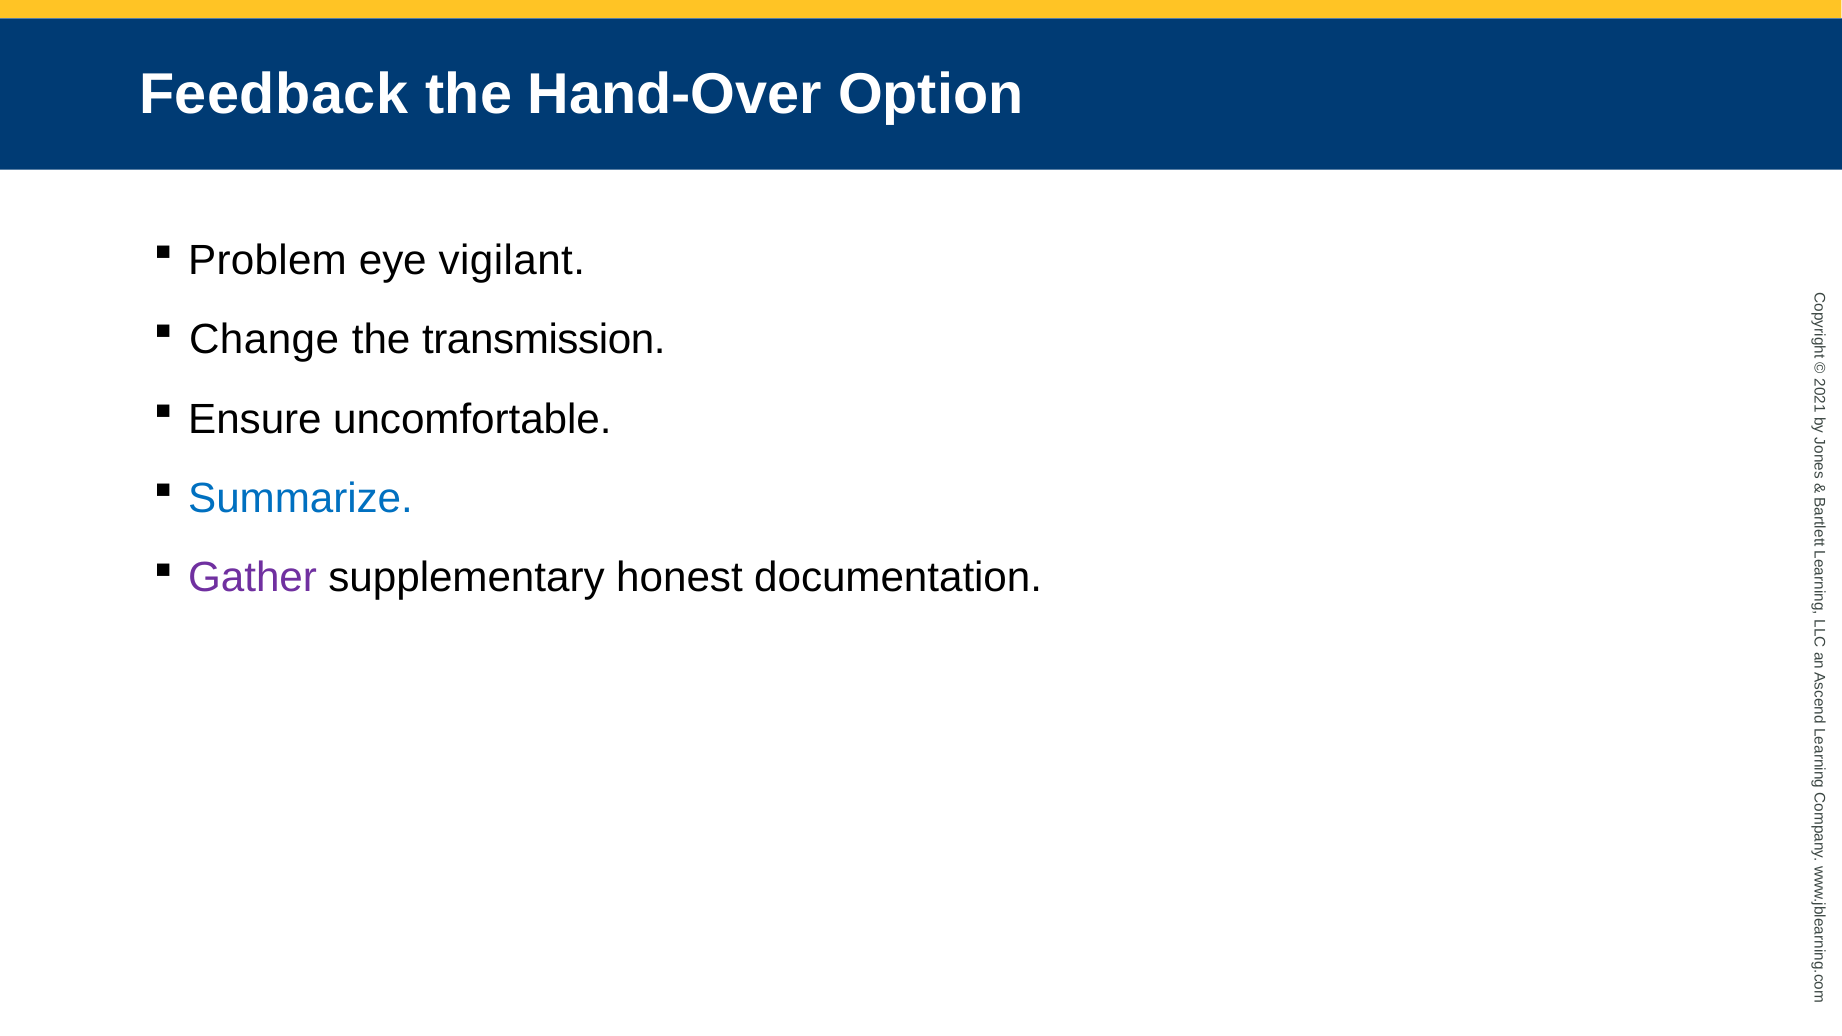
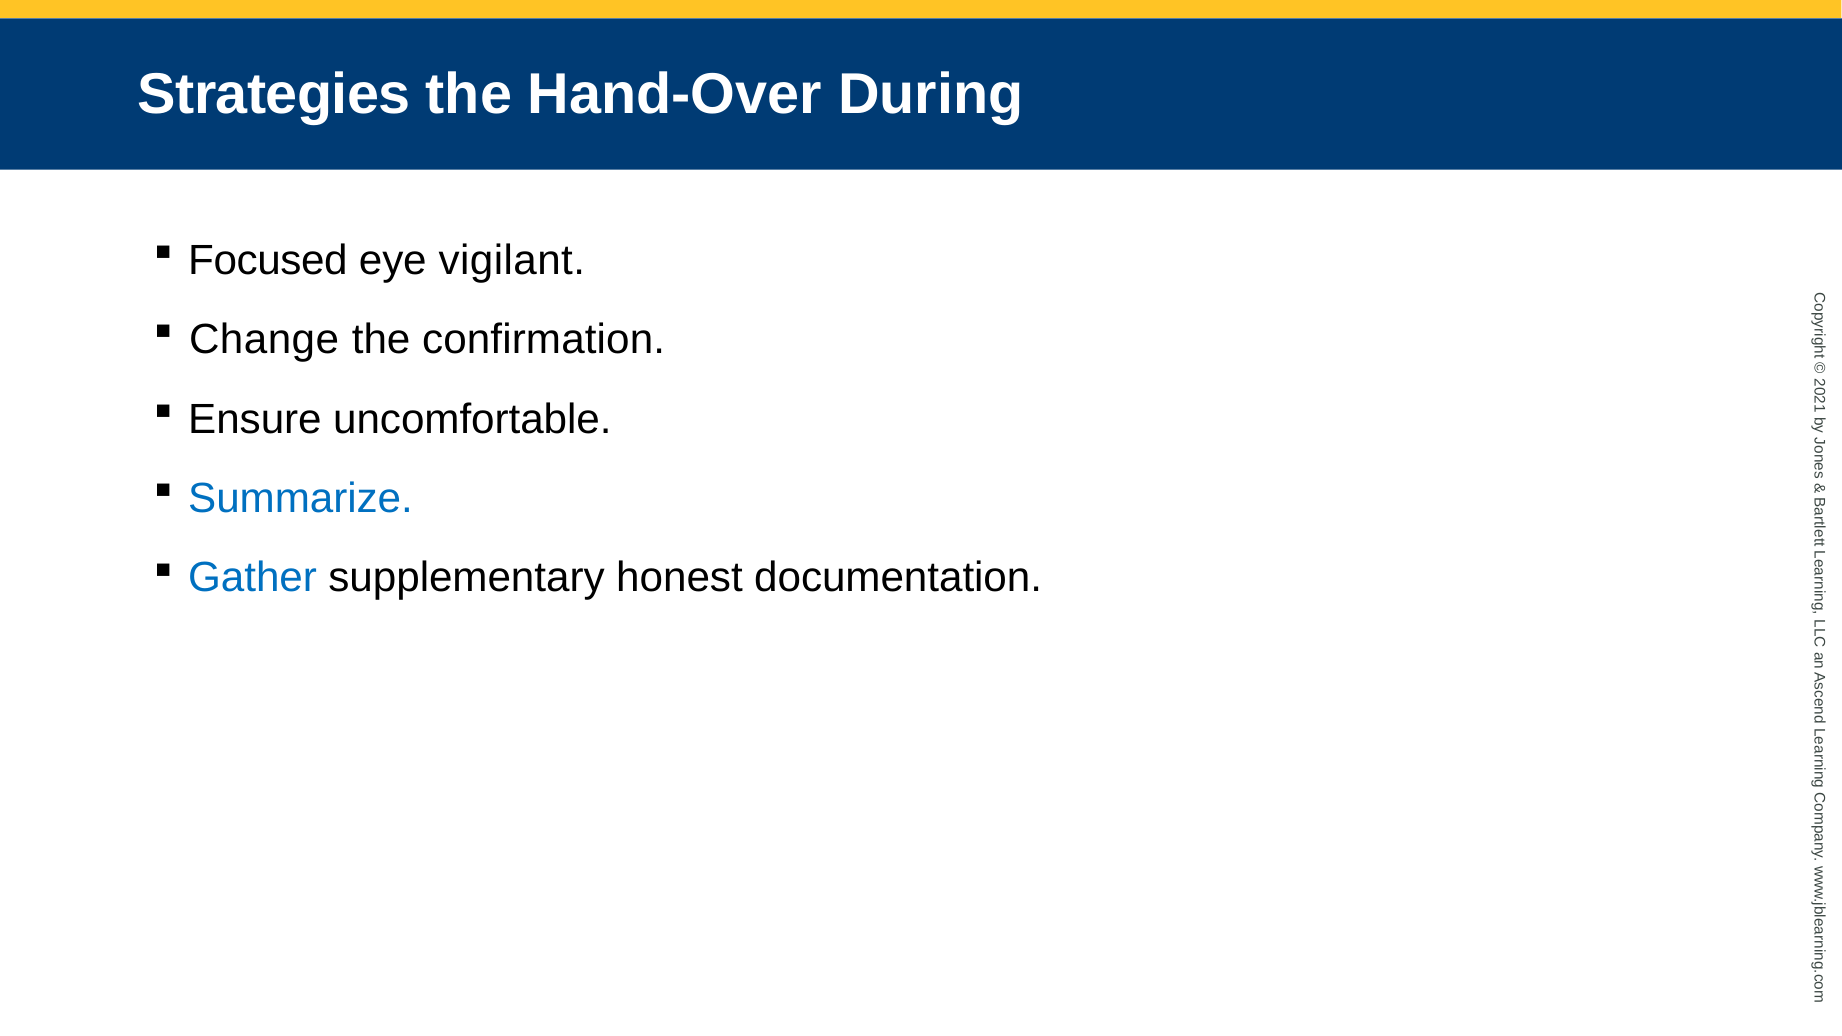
Feedback: Feedback -> Strategies (274, 95)
Option: Option -> During (931, 95)
Problem: Problem -> Focused (268, 260)
transmission: transmission -> confirmation (544, 340)
Gather colour: purple -> blue (253, 578)
